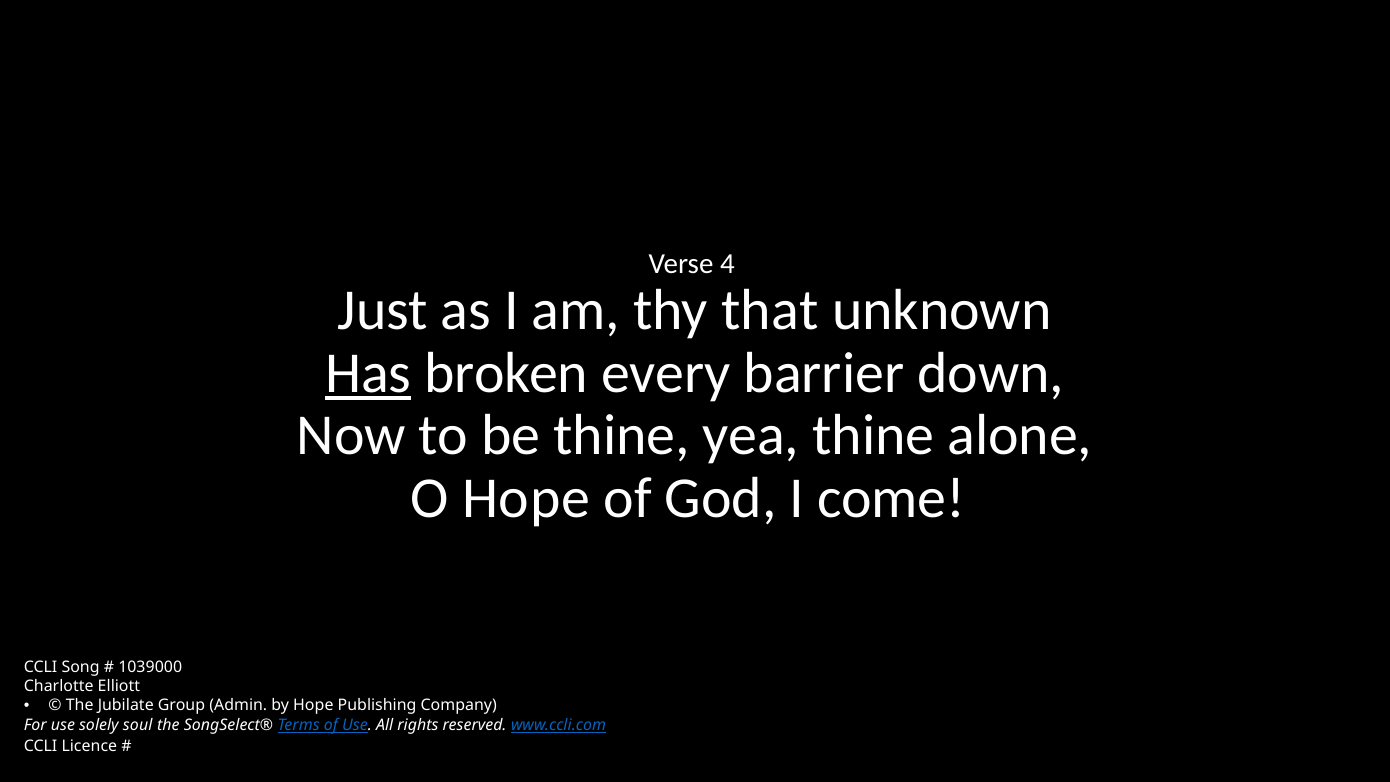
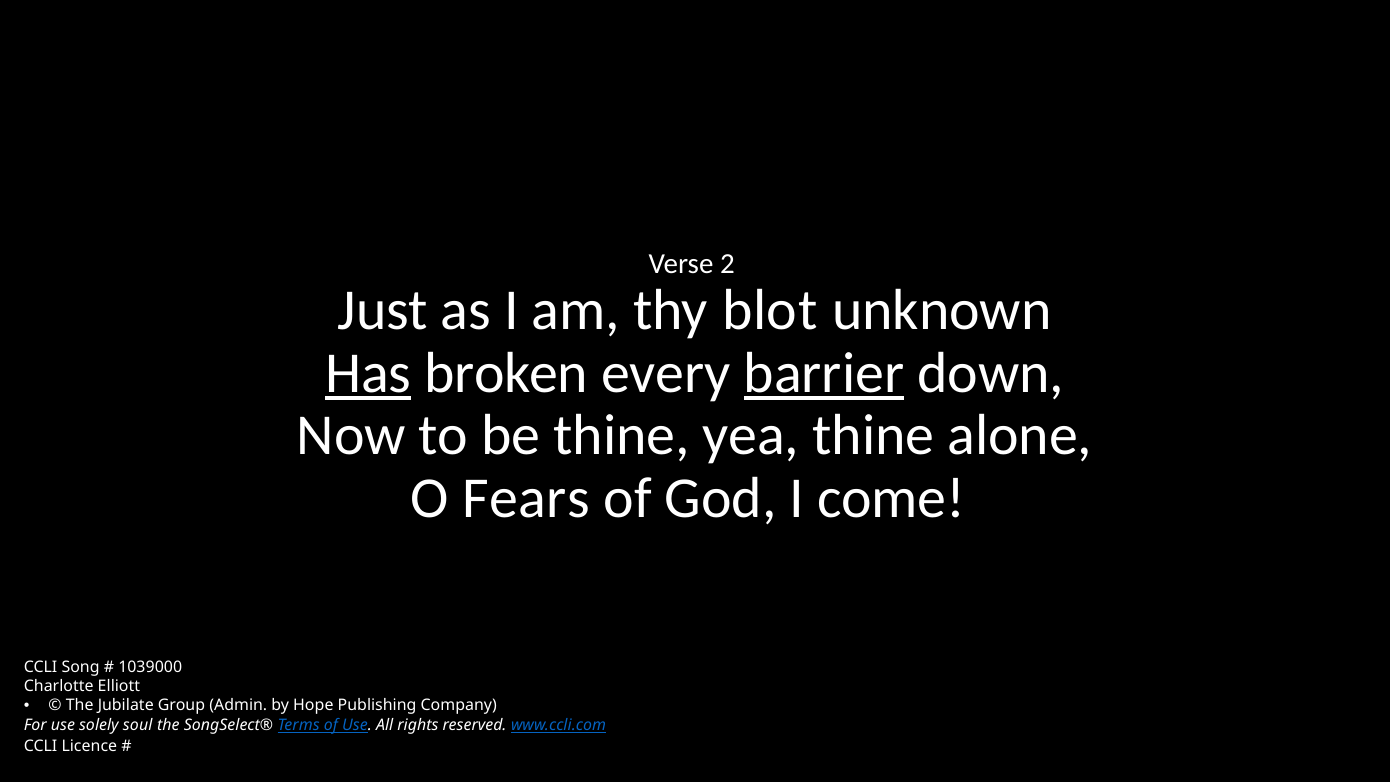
4: 4 -> 2 (727, 264)
that: that -> blot (770, 311)
barrier underline: none -> present (824, 373)
O Hope: Hope -> Fears (526, 498)
